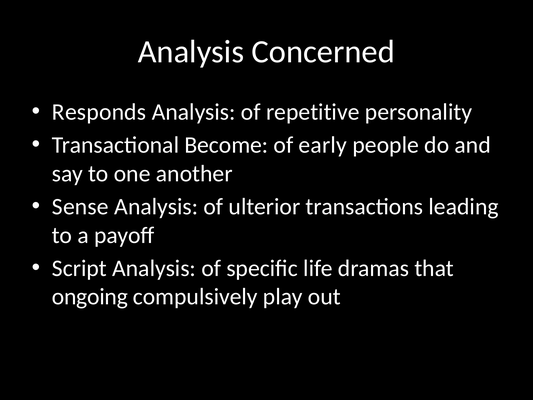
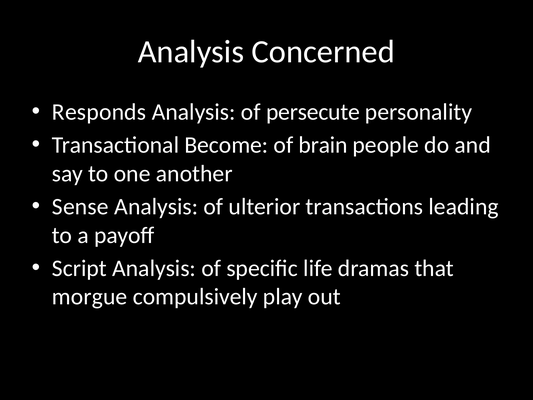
repetitive: repetitive -> persecute (313, 112)
early: early -> brain (323, 145)
ongoing: ongoing -> morgue (90, 297)
